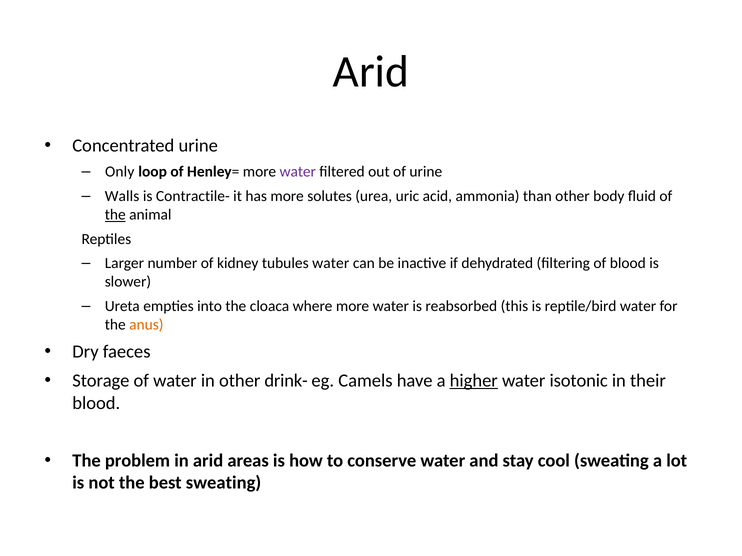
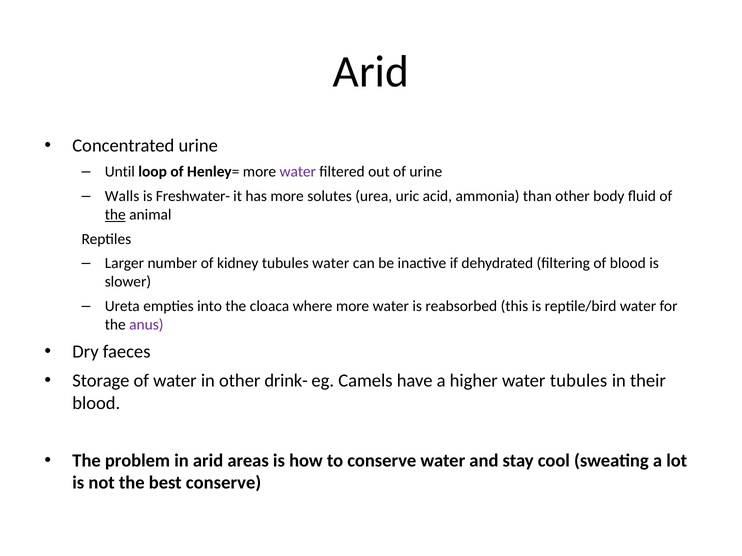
Only: Only -> Until (120, 172)
Contractile-: Contractile- -> Freshwater- (193, 196)
anus colour: orange -> purple (146, 325)
higher underline: present -> none (474, 381)
water isotonic: isotonic -> tubules (579, 381)
best sweating: sweating -> conserve (224, 483)
